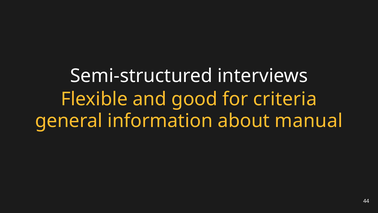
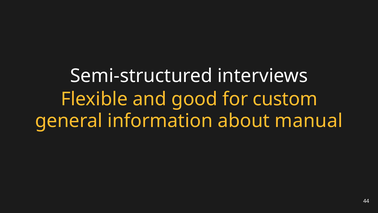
criteria: criteria -> custom (285, 99)
